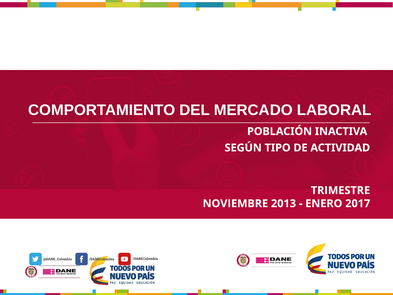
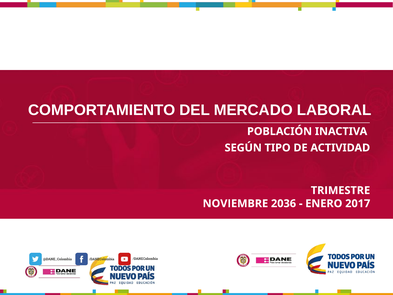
2013: 2013 -> 2036 (284, 203)
